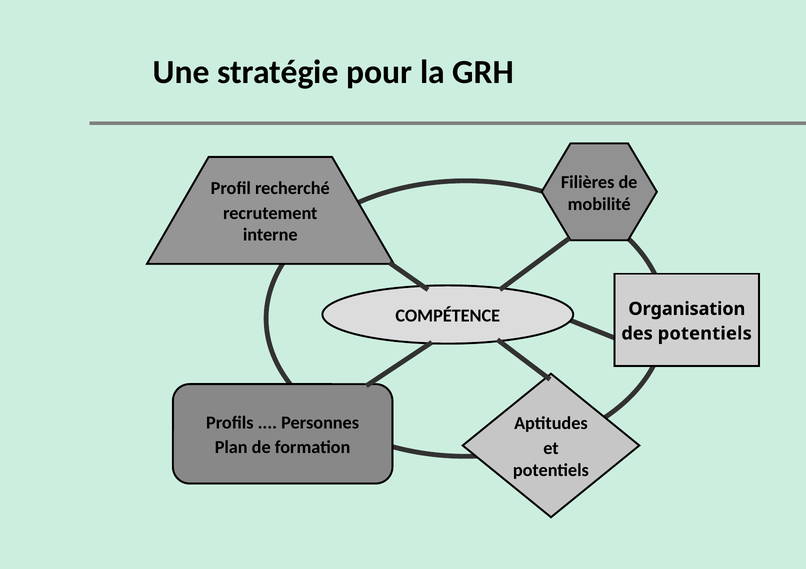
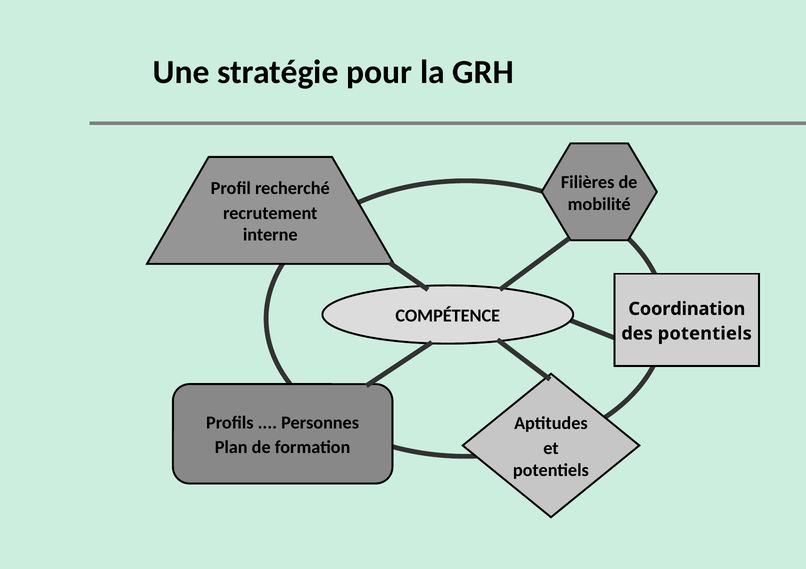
Organisation: Organisation -> Coordination (687, 309)
